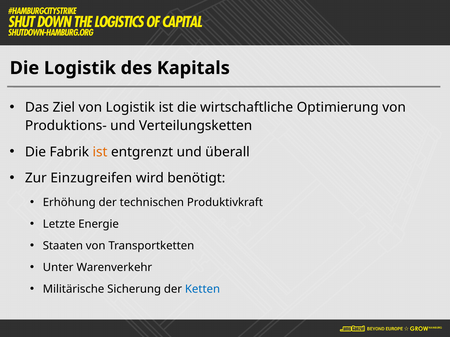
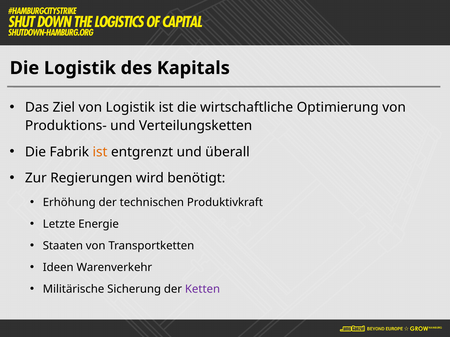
Einzugreifen: Einzugreifen -> Regierungen (91, 178)
Unter: Unter -> Ideen (58, 268)
Ketten colour: blue -> purple (203, 289)
